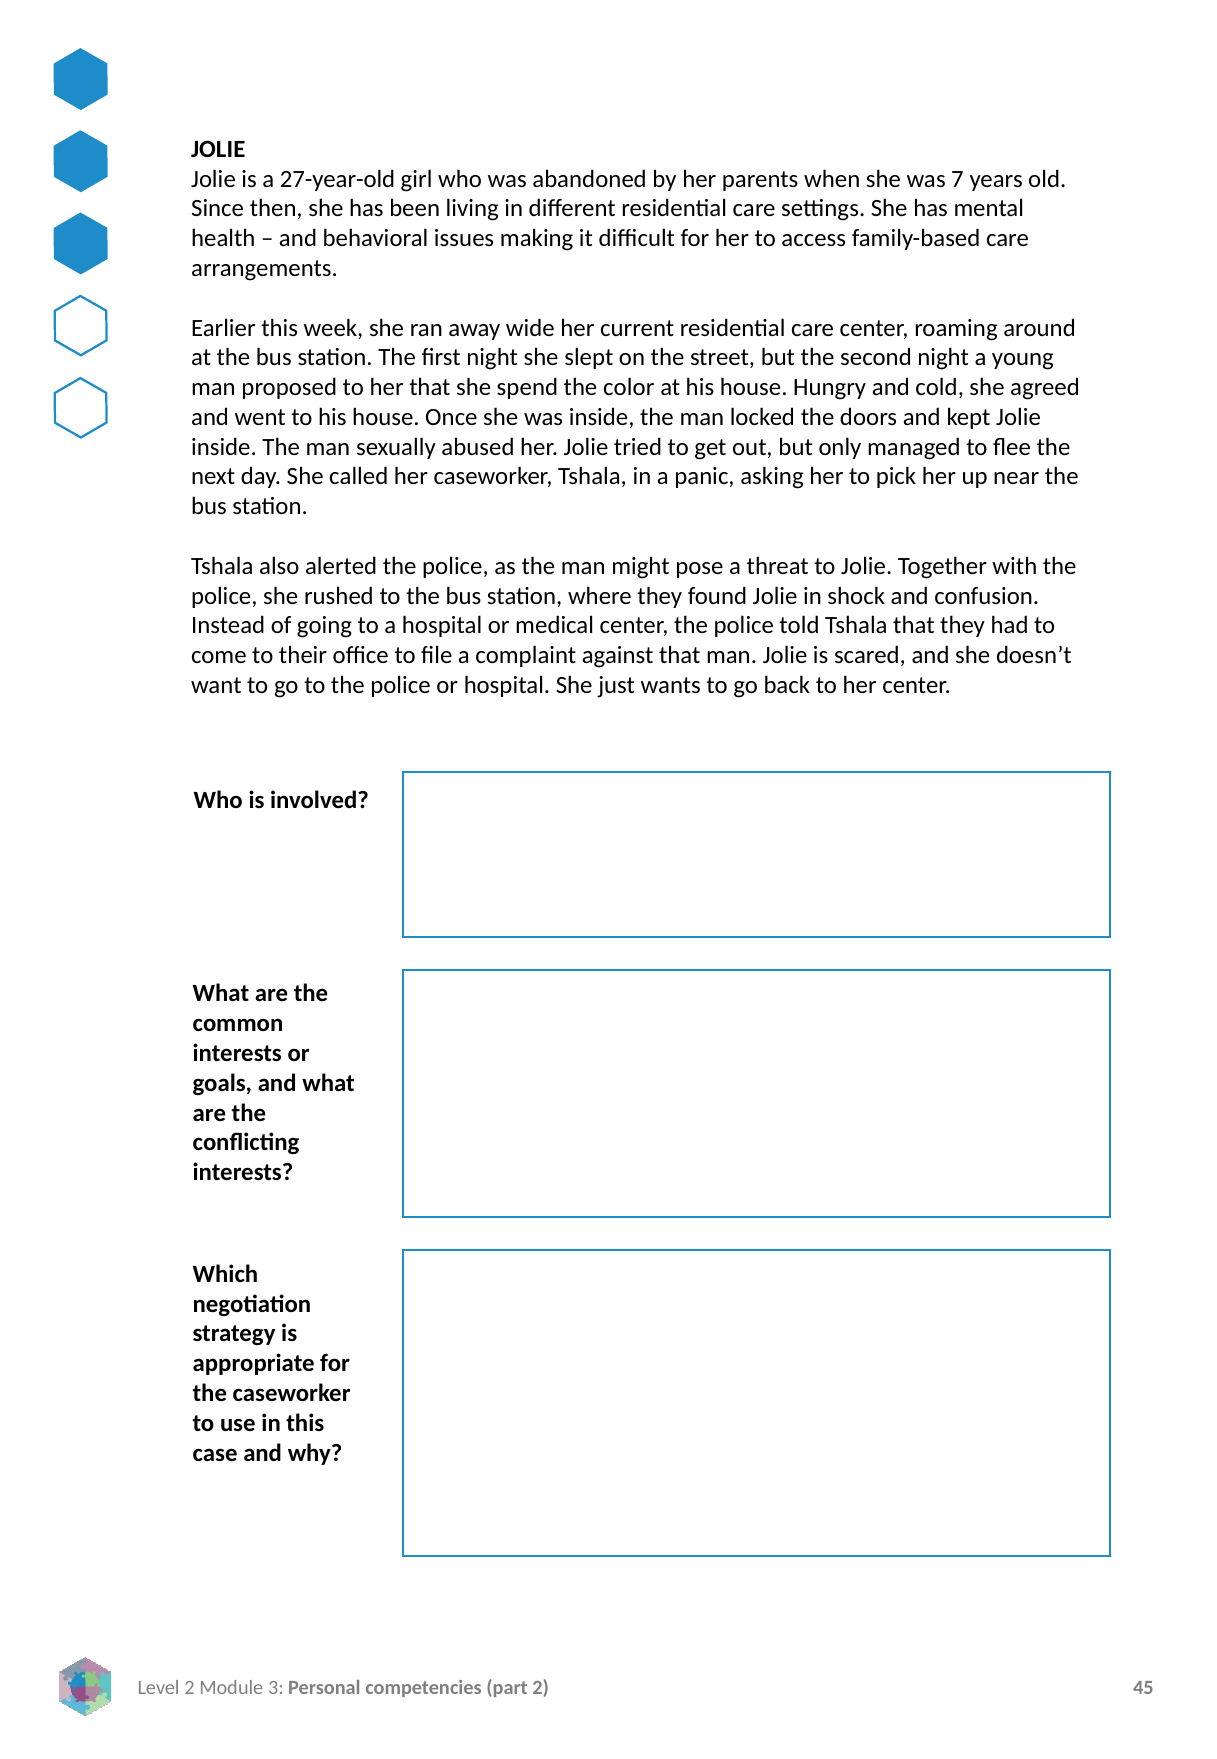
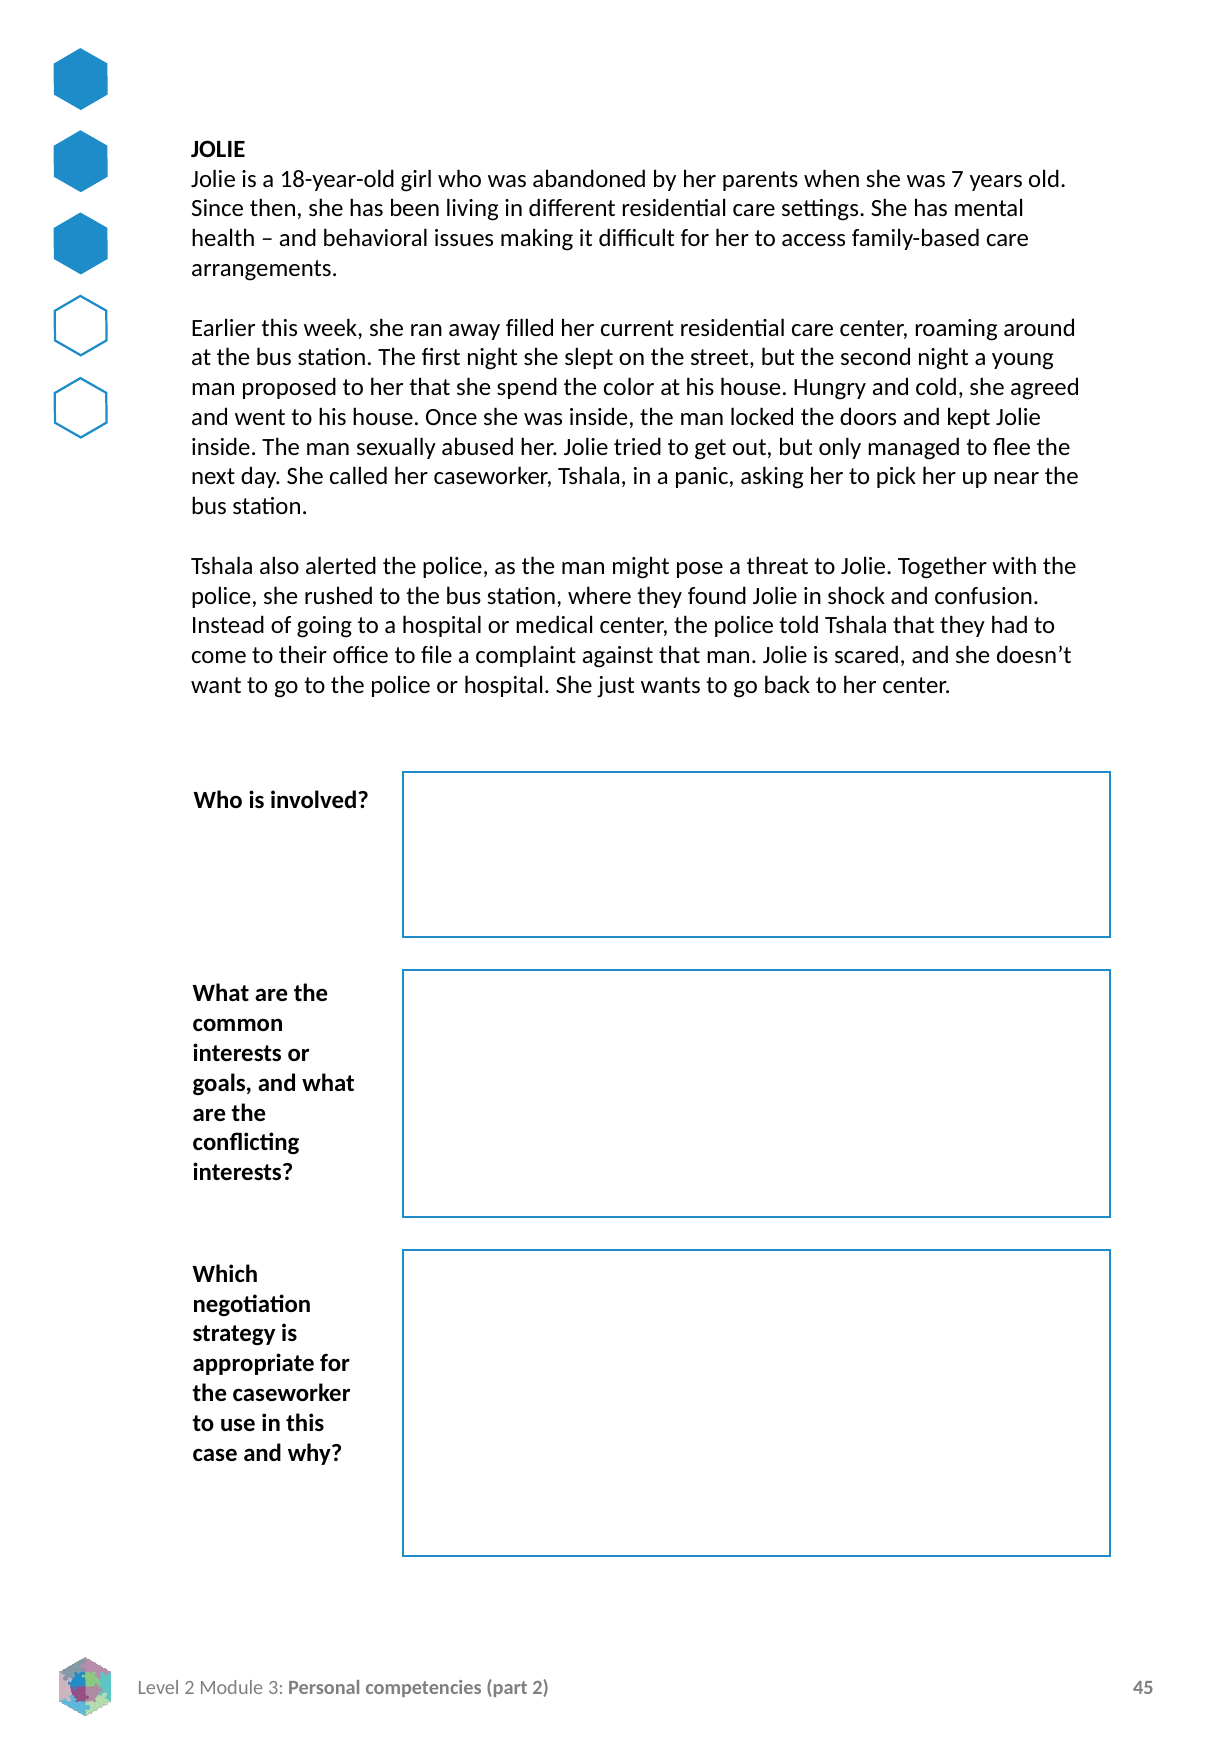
27-year-old: 27-year-old -> 18-year-old (338, 179)
wide: wide -> filled (530, 328)
